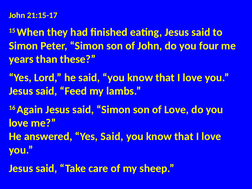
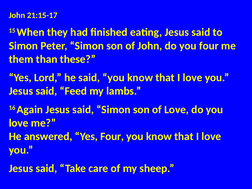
years: years -> them (21, 59)
Yes Said: Said -> Four (112, 136)
